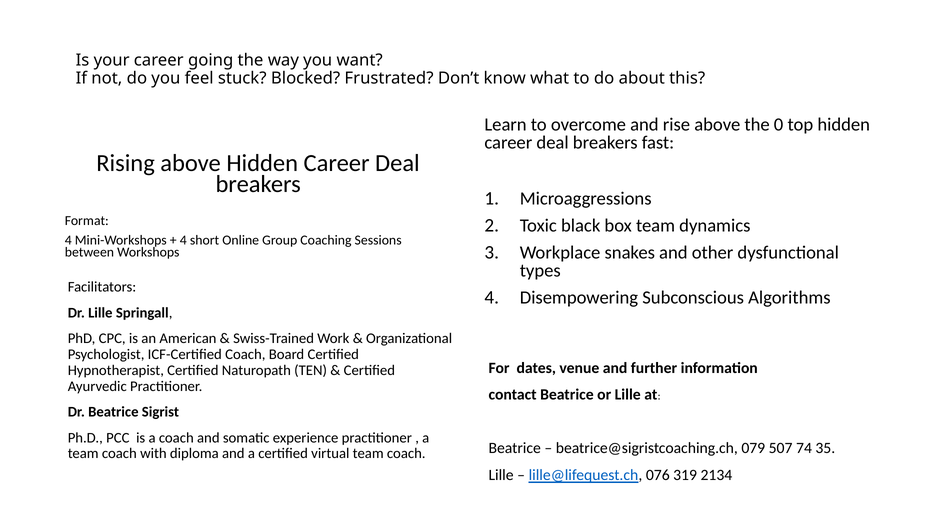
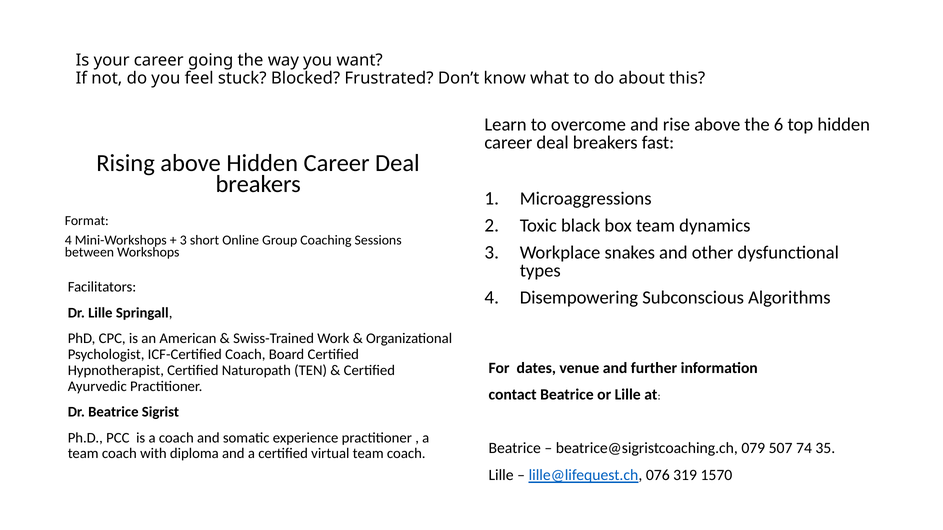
0: 0 -> 6 (779, 125)
4: 4 -> 3 (183, 240)
2134: 2134 -> 1570 (716, 476)
